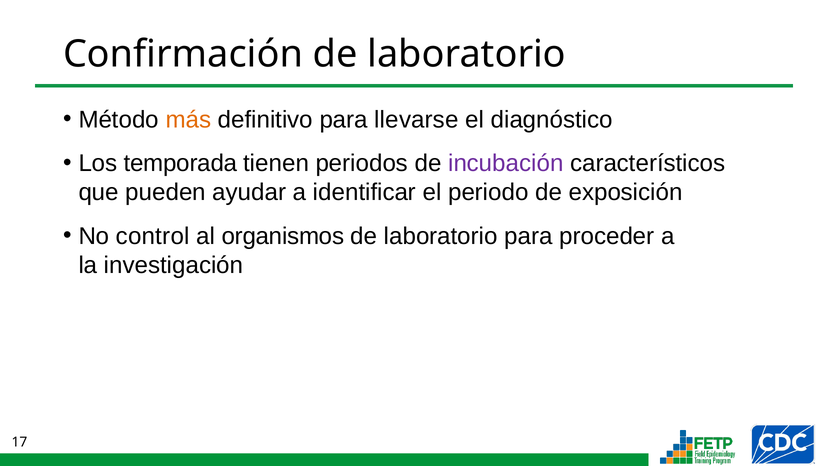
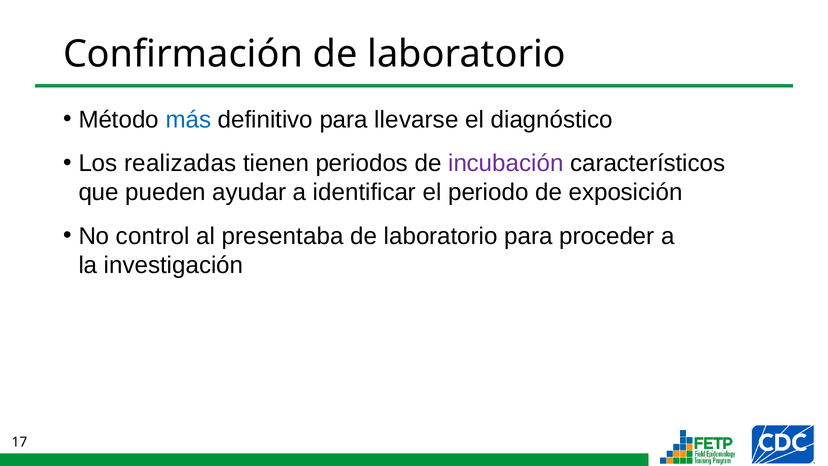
más colour: orange -> blue (188, 120)
temporada: temporada -> realizadas (180, 163)
organismos: organismos -> presentaba (283, 236)
